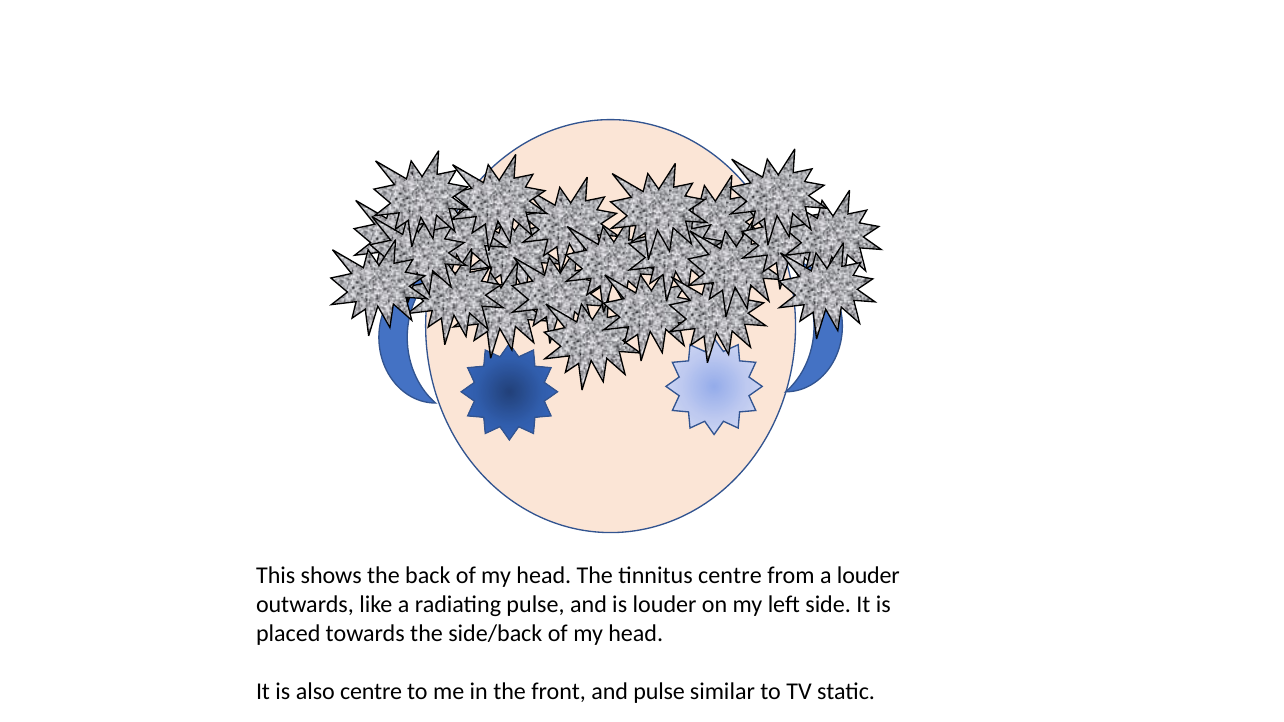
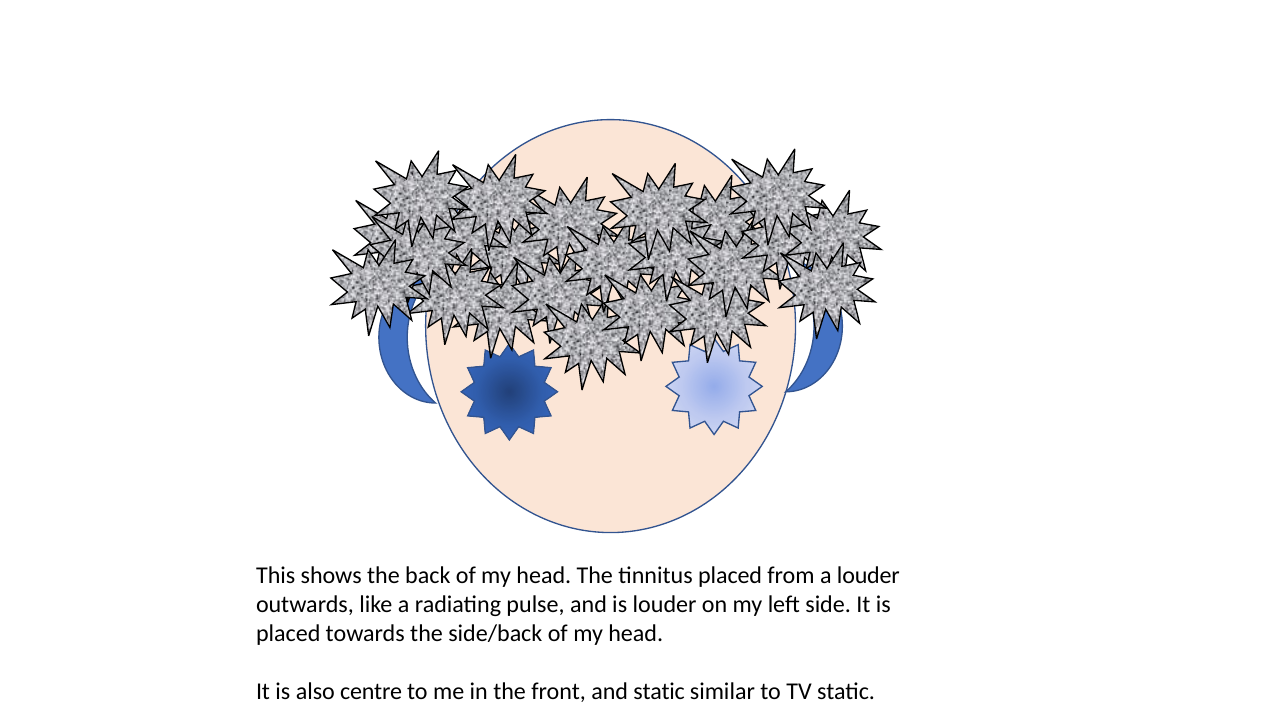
tinnitus centre: centre -> placed (730, 576)
and pulse: pulse -> static (659, 692)
